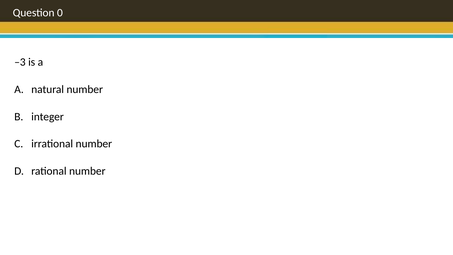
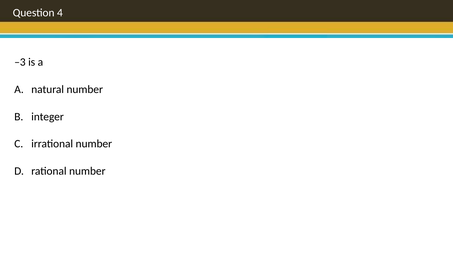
0: 0 -> 4 (60, 13)
